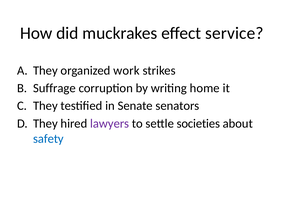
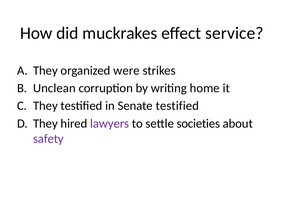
work: work -> were (126, 70)
Suffrage: Suffrage -> Unclean (54, 88)
Senate senators: senators -> testified (177, 106)
safety colour: blue -> purple (48, 139)
